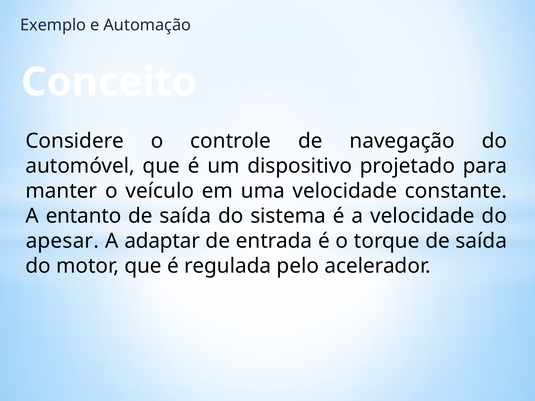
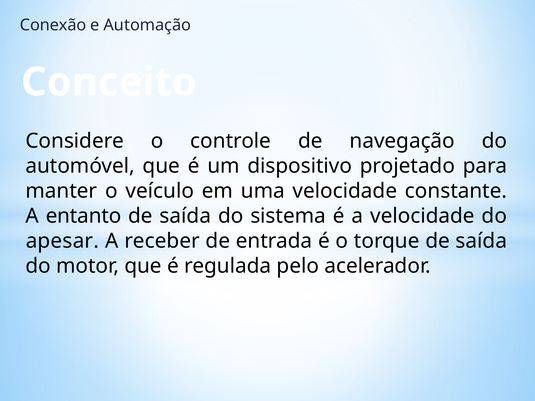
Exemplo: Exemplo -> Conexão (53, 25)
adaptar: adaptar -> receber (162, 241)
